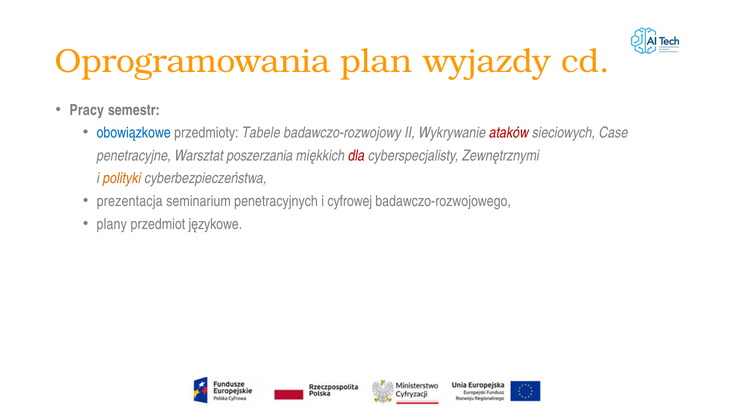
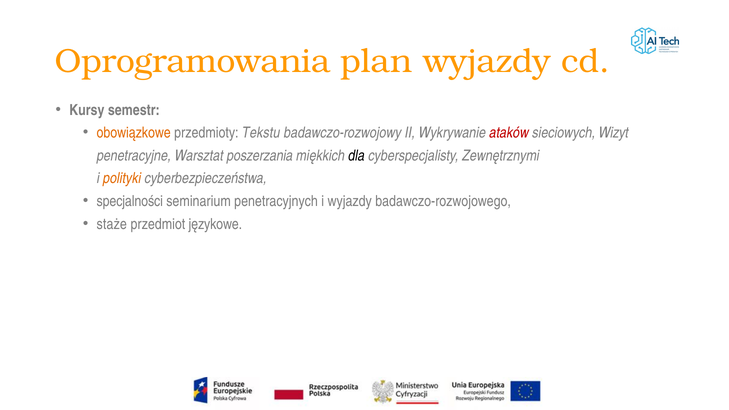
Pracy: Pracy -> Kursy (87, 110)
obowiązkowe colour: blue -> orange (134, 133)
Tabele: Tabele -> Tekstu (261, 133)
Case: Case -> Wizyt (614, 133)
dla colour: red -> black (356, 156)
prezentacja: prezentacja -> specjalności (130, 201)
i cyfrowej: cyfrowej -> wyjazdy (350, 201)
plany: plany -> staże (112, 224)
